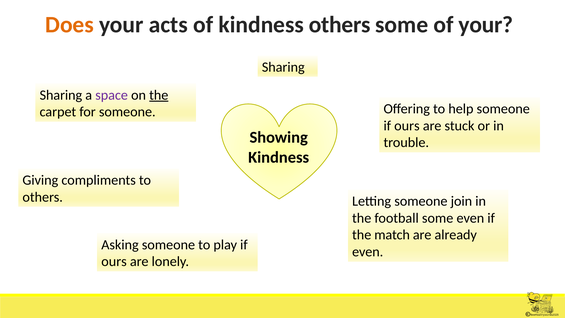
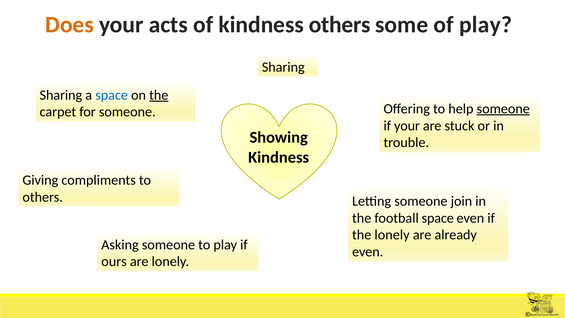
of your: your -> play (486, 25)
space colour: purple -> blue (112, 95)
someone underline: none -> present (503, 109)
ours: ours -> your (407, 126)
football some: some -> space (438, 218)
the match: match -> lonely (392, 235)
